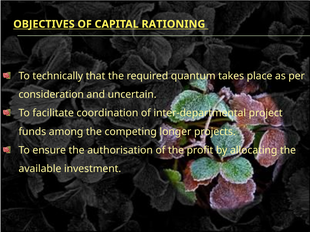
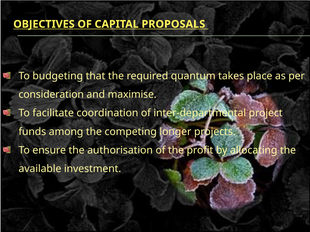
RATIONING: RATIONING -> PROPOSALS (173, 24)
technically: technically -> budgeting (58, 76)
uncertain: uncertain -> maximise (132, 95)
